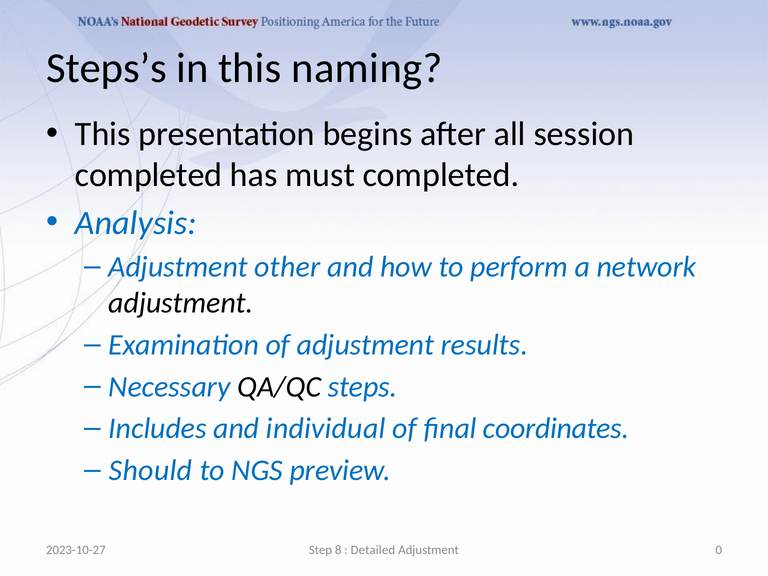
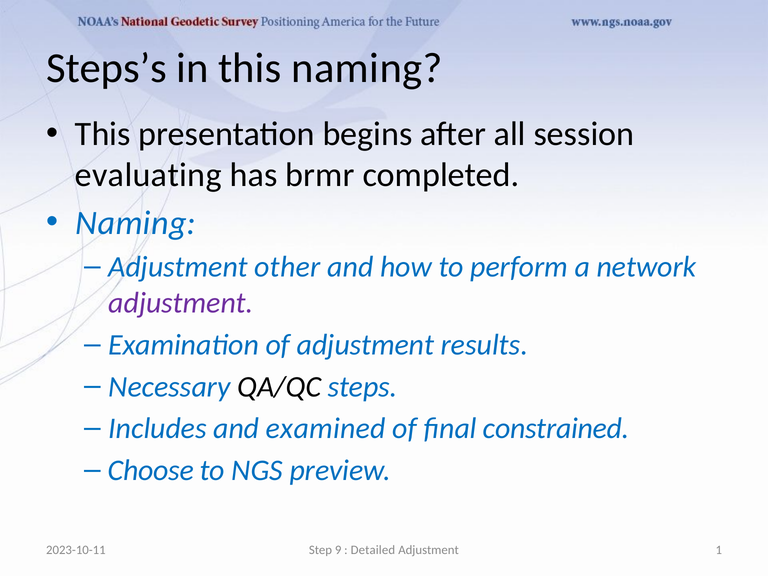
completed: completed -> evaluating (148, 175)
must: must -> brmr (320, 175)
Analysis: Analysis -> Naming (136, 223)
adjustment colour: black -> purple (181, 303)
individual: individual -> examined (326, 429)
coordinates: coordinates -> constrained (556, 429)
Should: Should -> Choose (151, 470)
2023-10-27: 2023-10-27 -> 2023-10-11 (76, 550)
8: 8 -> 9 (338, 550)
0: 0 -> 1 (719, 550)
